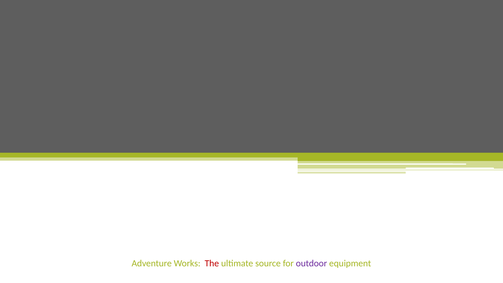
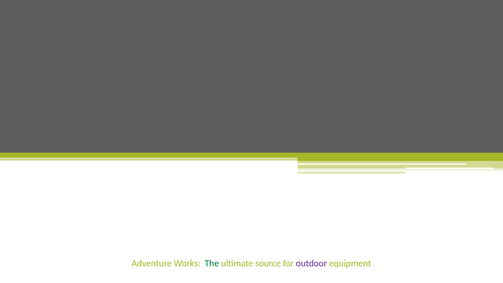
The colour: red -> green (212, 263)
